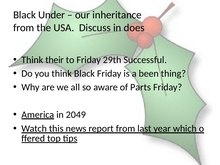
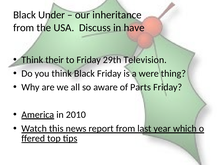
does: does -> have (134, 28)
Successful: Successful -> Television (145, 60)
been: been -> were (149, 74)
2049: 2049 -> 2010 (76, 115)
